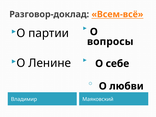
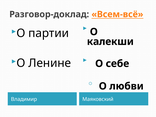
вопросы: вопросы -> калекши (110, 42)
